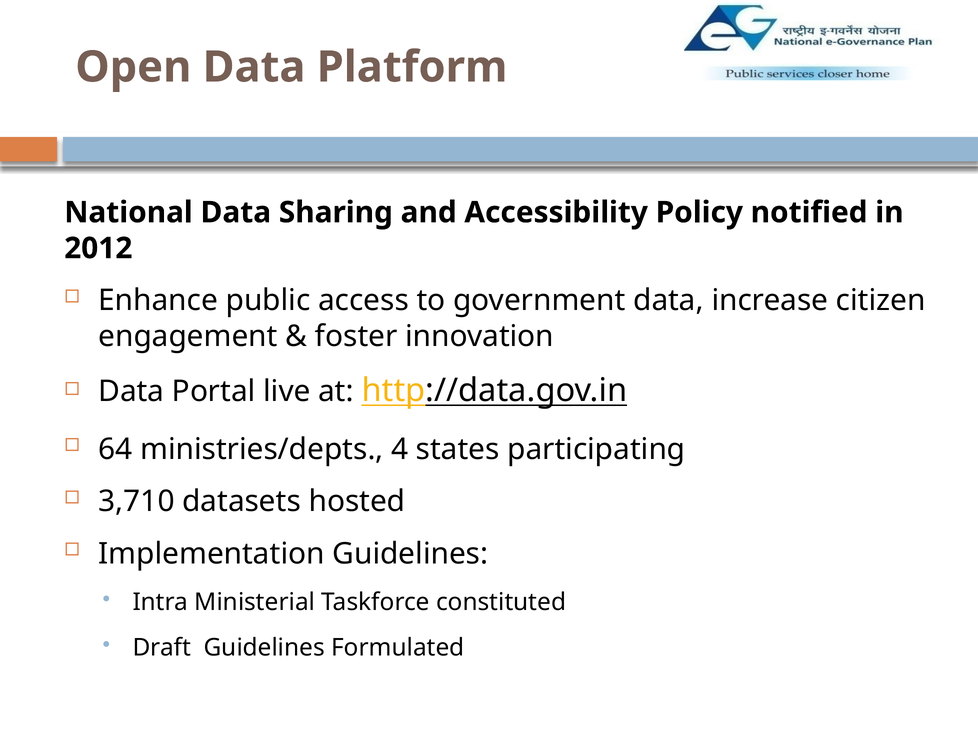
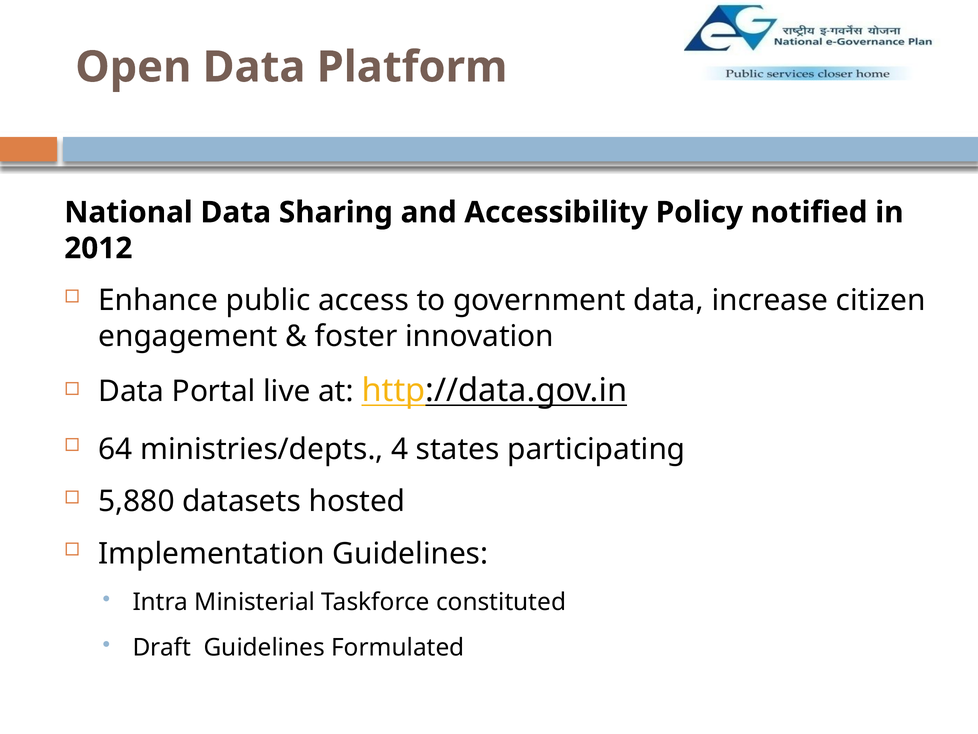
3,710: 3,710 -> 5,880 (136, 501)
